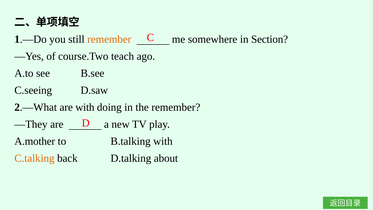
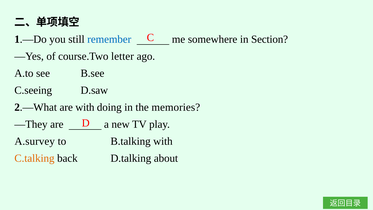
remember colour: orange -> blue (109, 39)
teach: teach -> letter (123, 56)
the remember: remember -> memories (176, 107)
A.mother: A.mother -> A.survey (35, 141)
